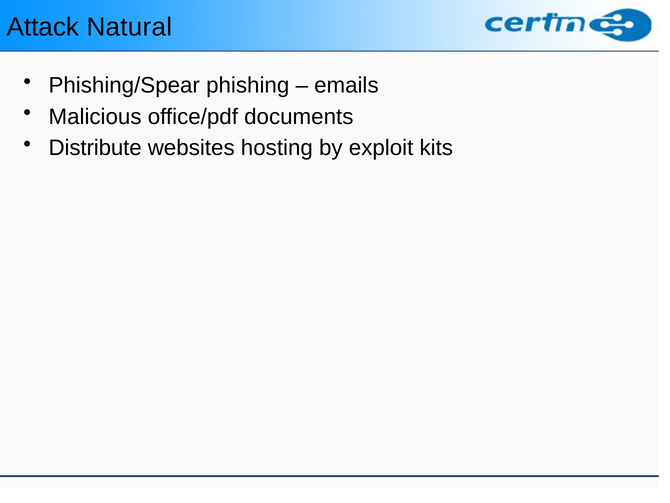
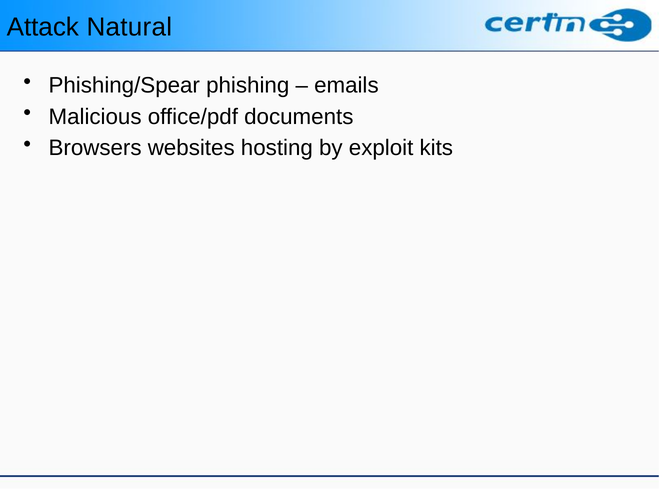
Distribute: Distribute -> Browsers (95, 148)
